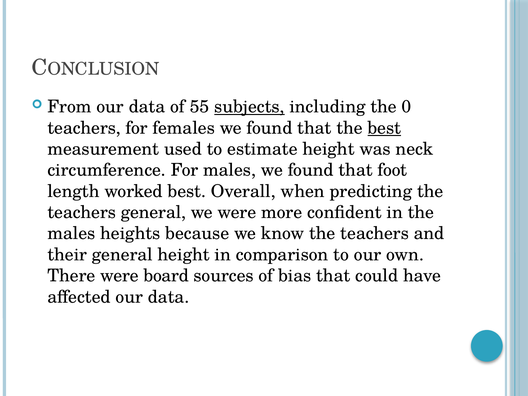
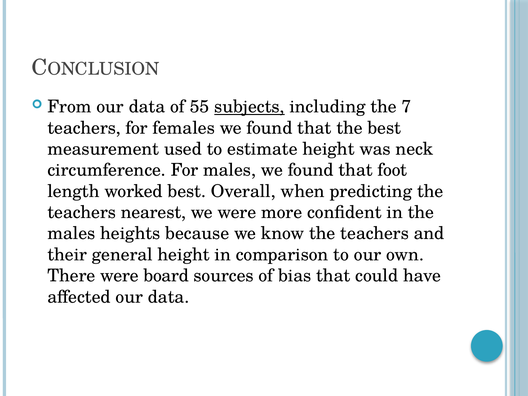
0: 0 -> 7 (407, 107)
best underline: present -> none (384, 128)
teachers general: general -> nearest (153, 212)
